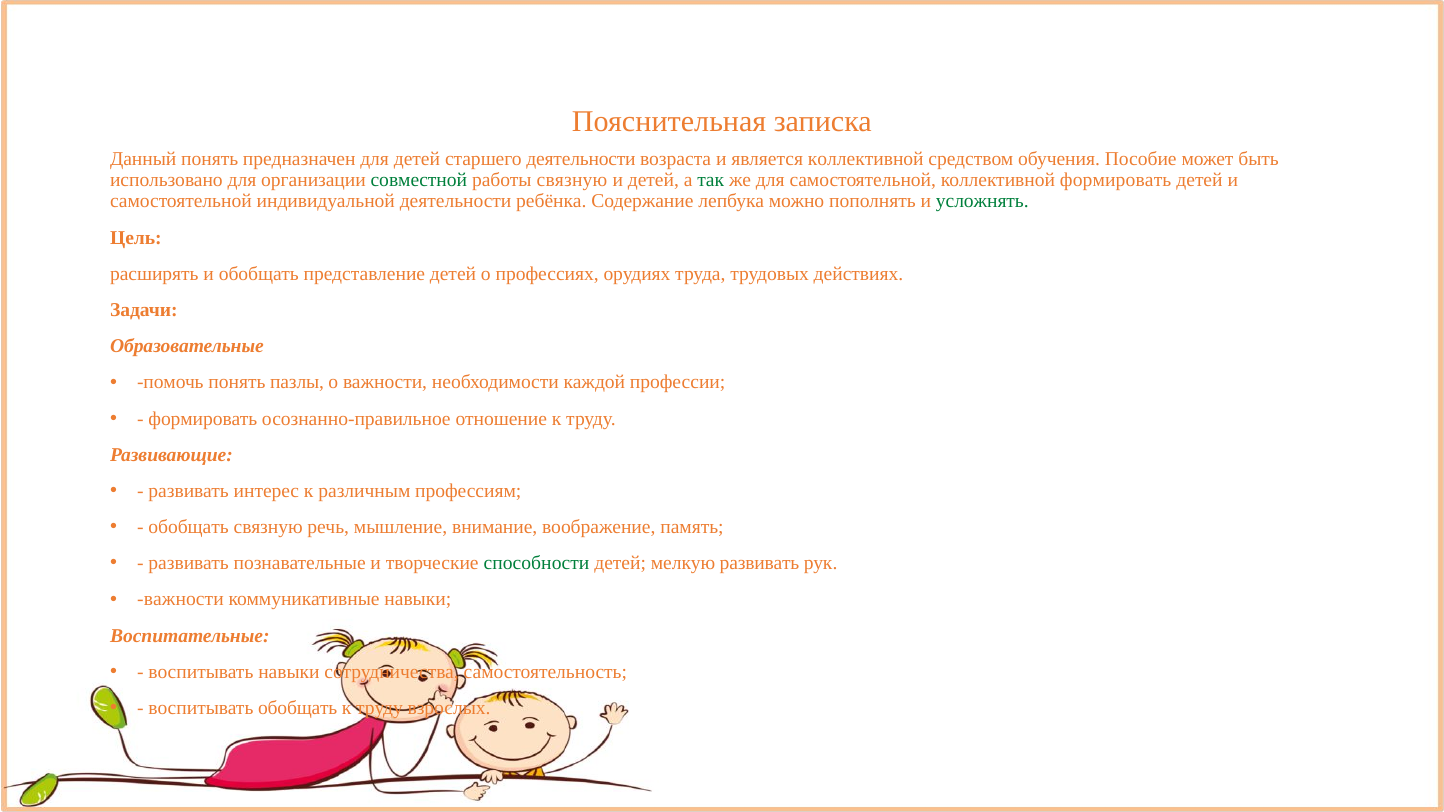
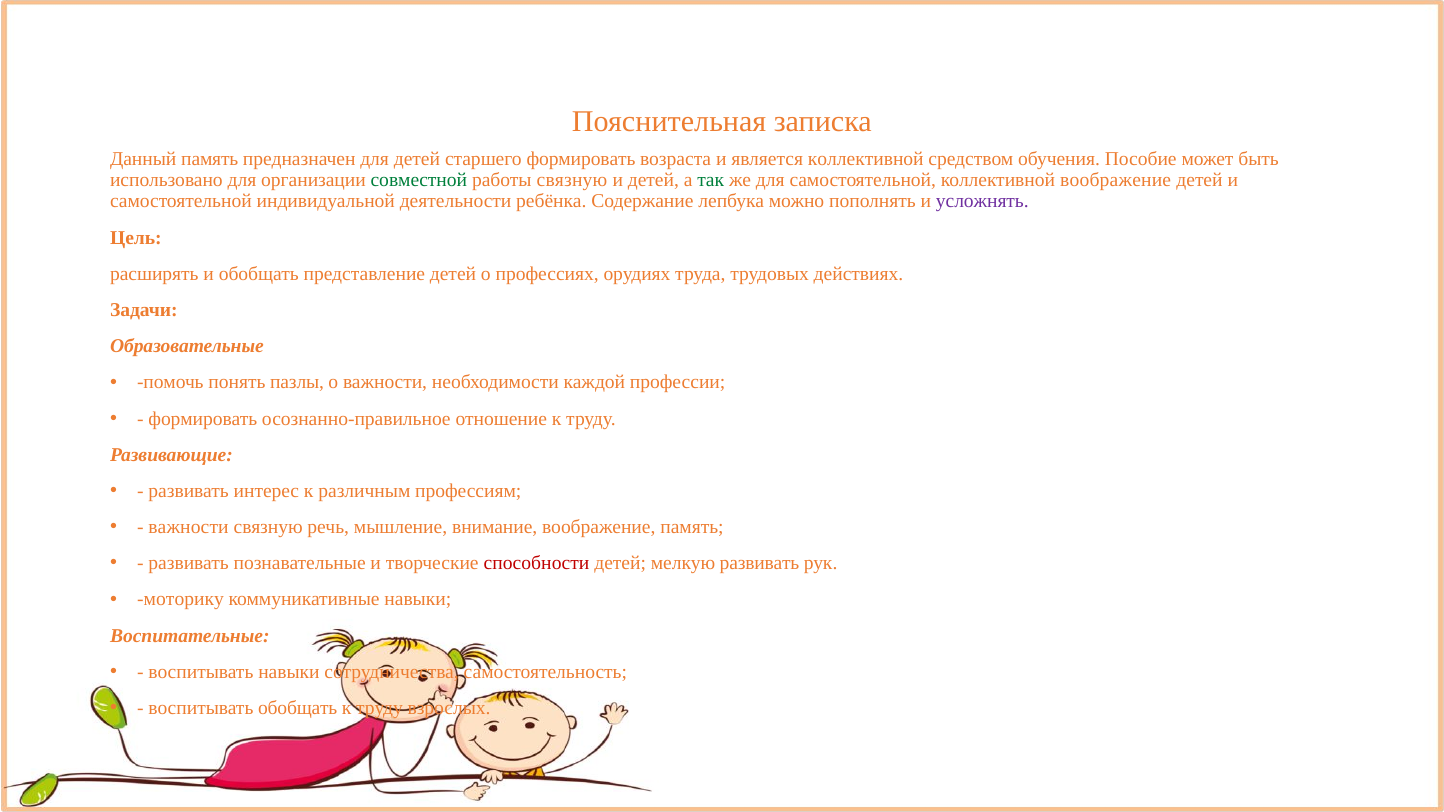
Данный понять: понять -> память (210, 159)
старшего деятельности: деятельности -> формировать (581, 159)
коллективной формировать: формировать -> воображение (1116, 180)
усложнять colour: green -> purple (982, 201)
обобщать: обобщать -> важности (189, 527)
способности colour: green -> red (536, 563)
важности: важности -> моторику (181, 600)
